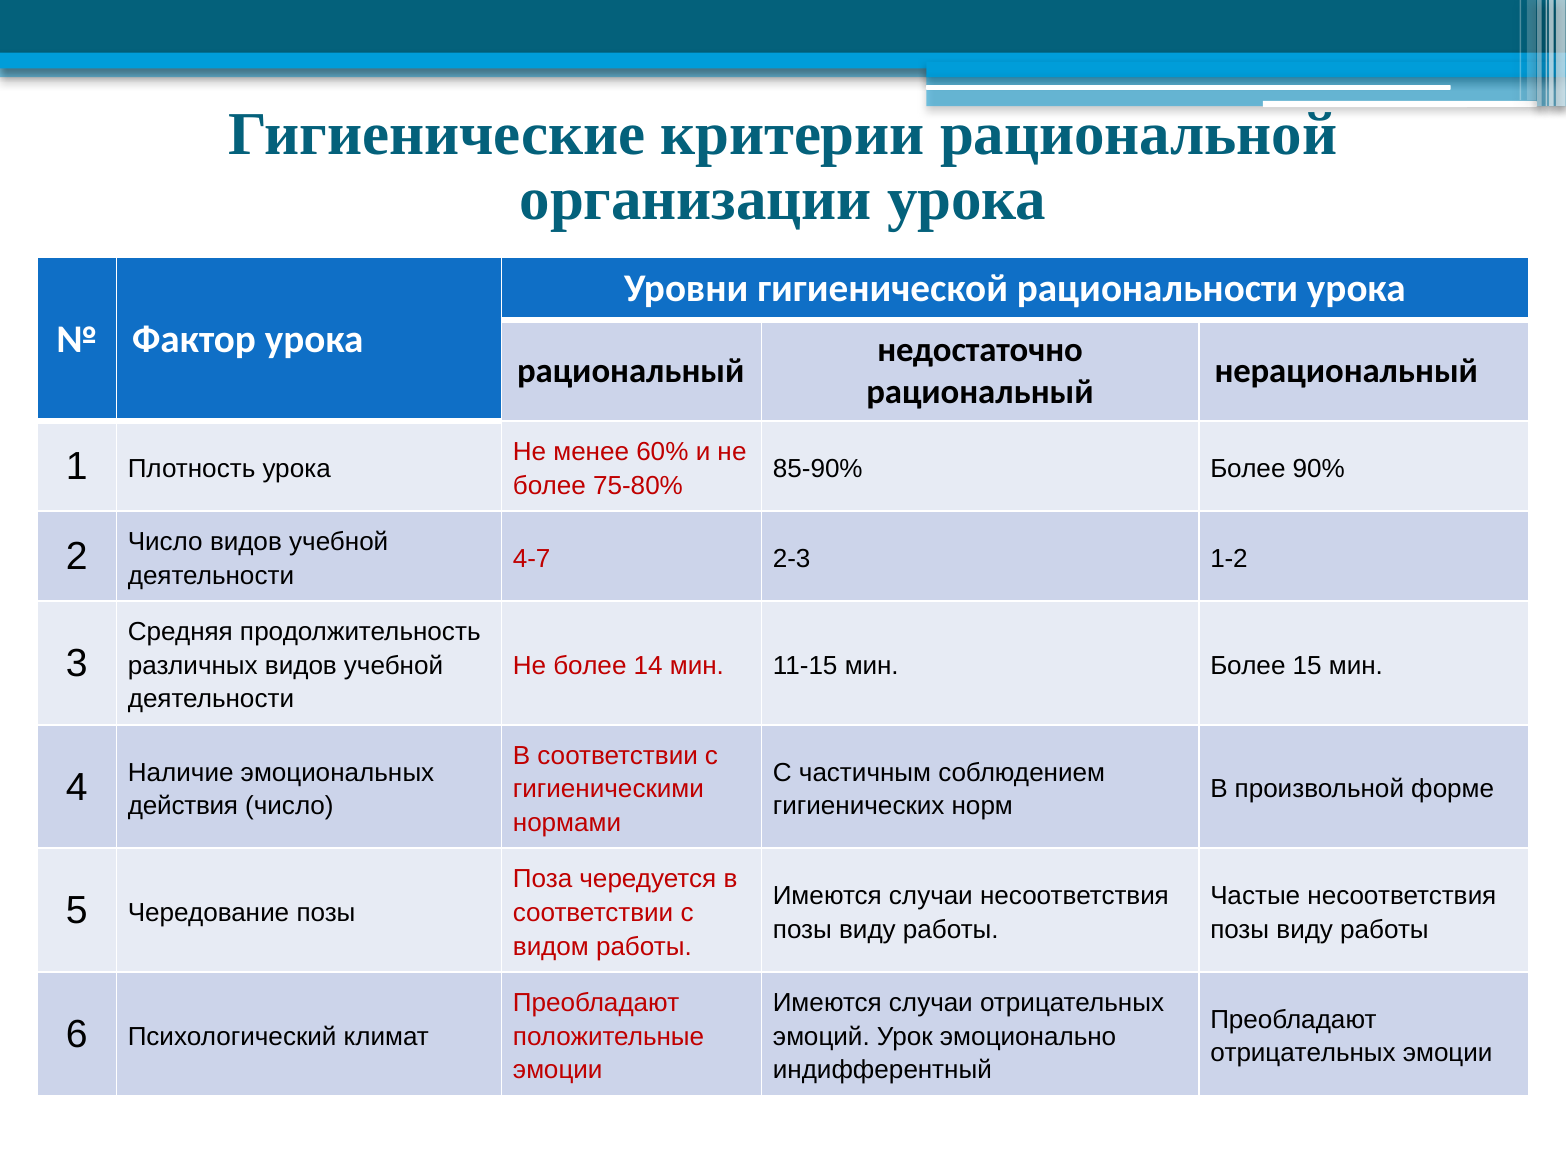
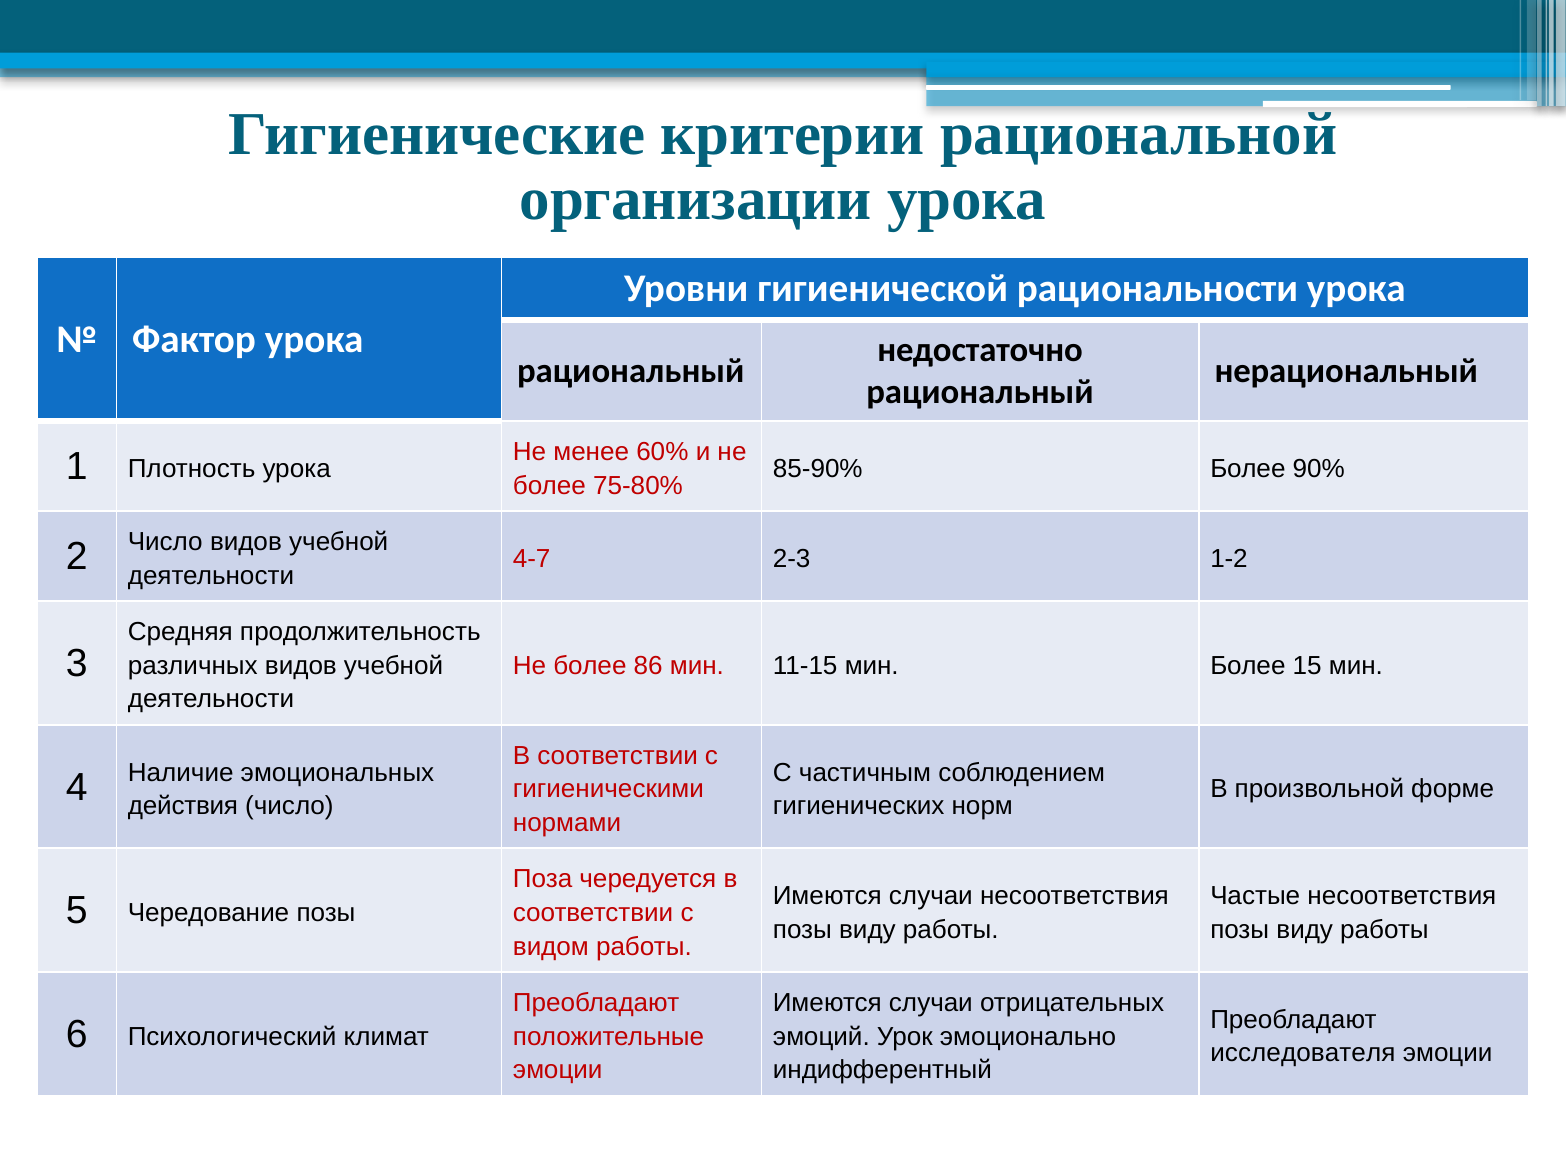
14: 14 -> 86 (648, 666)
отрицательных: отрицательных -> исследователя (1303, 1054)
